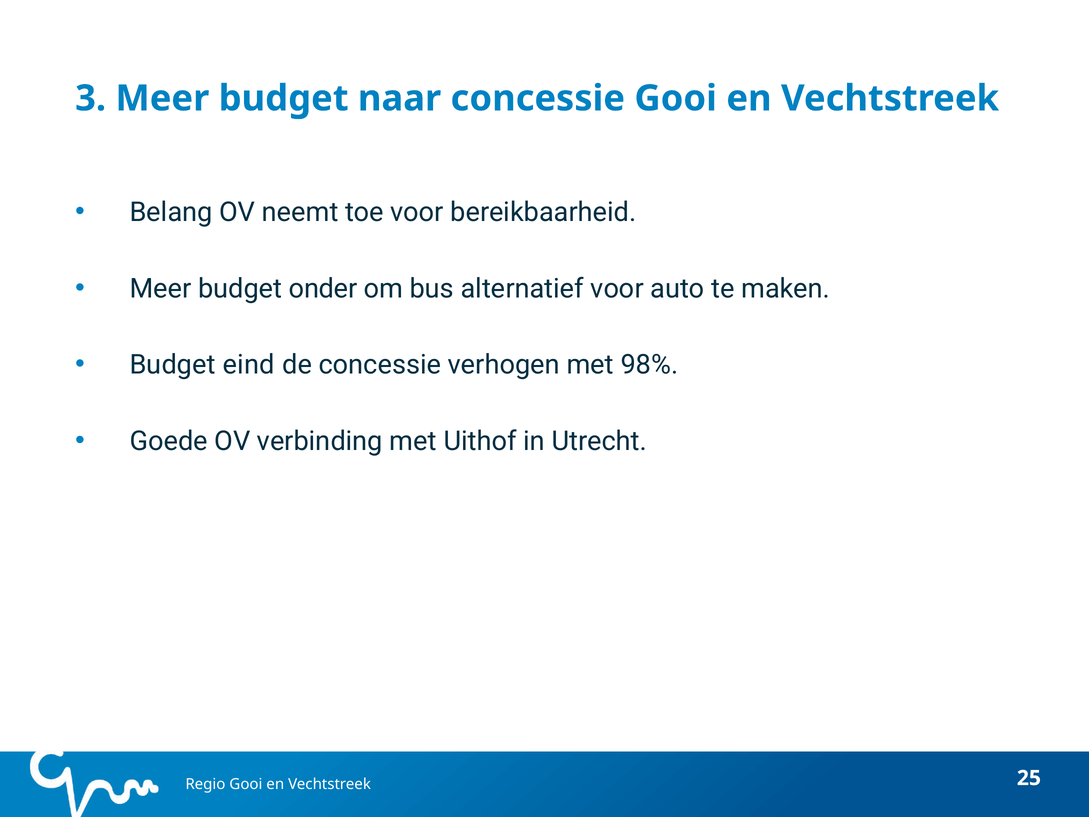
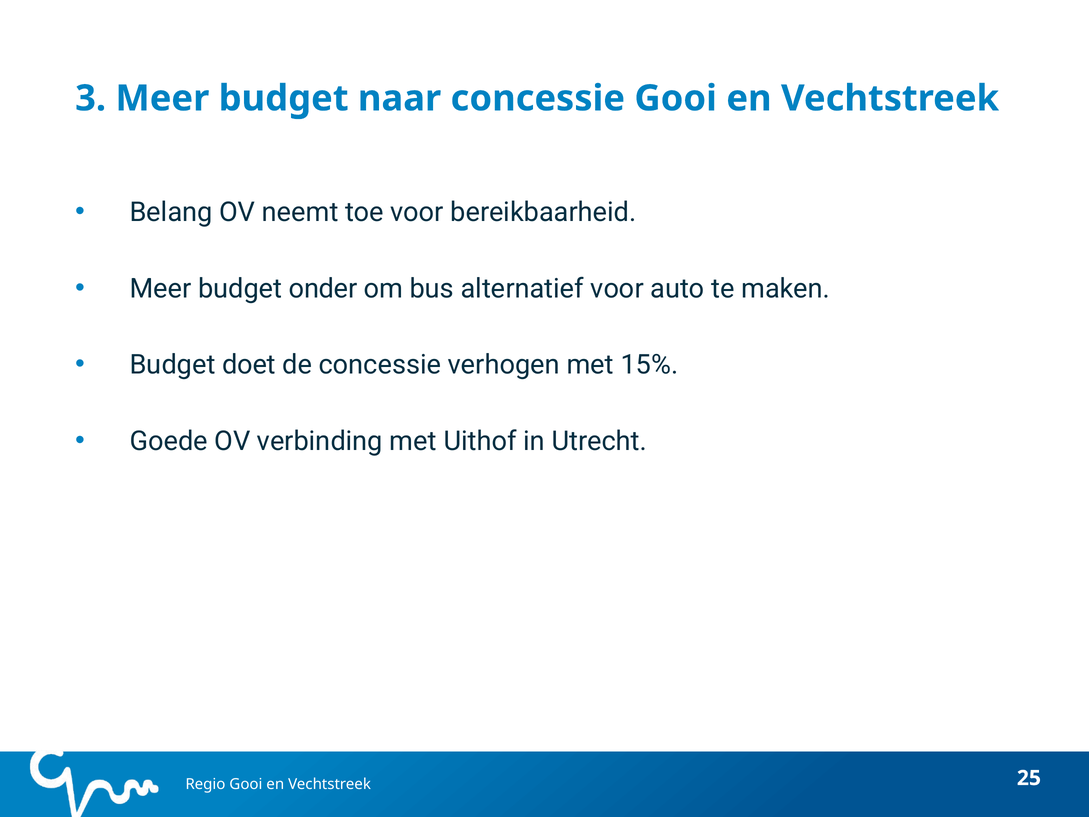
eind: eind -> doet (249, 365)
98%: 98% -> 15% (649, 365)
